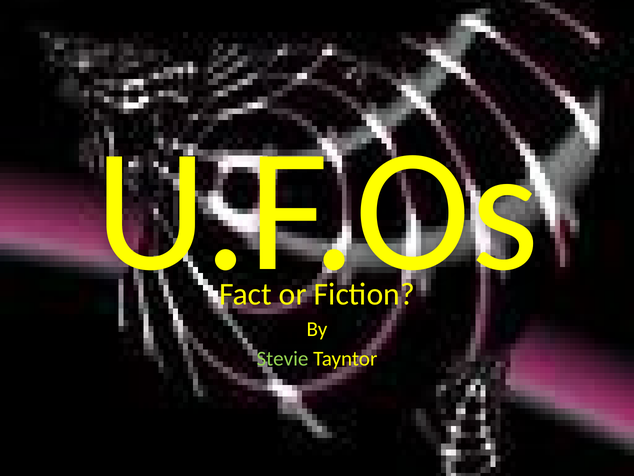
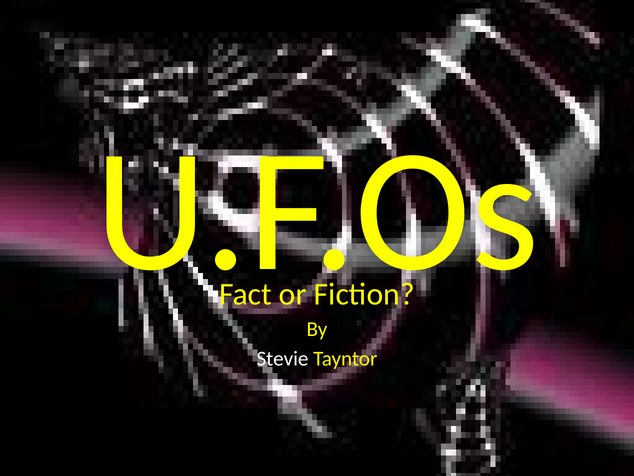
Stevie colour: light green -> white (282, 359)
